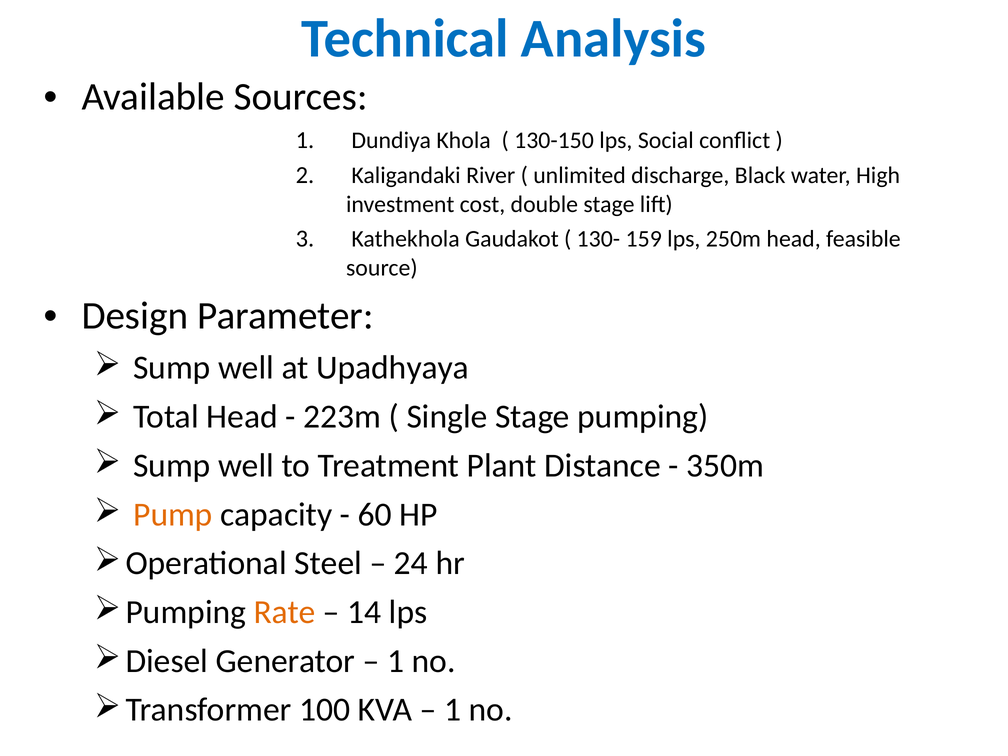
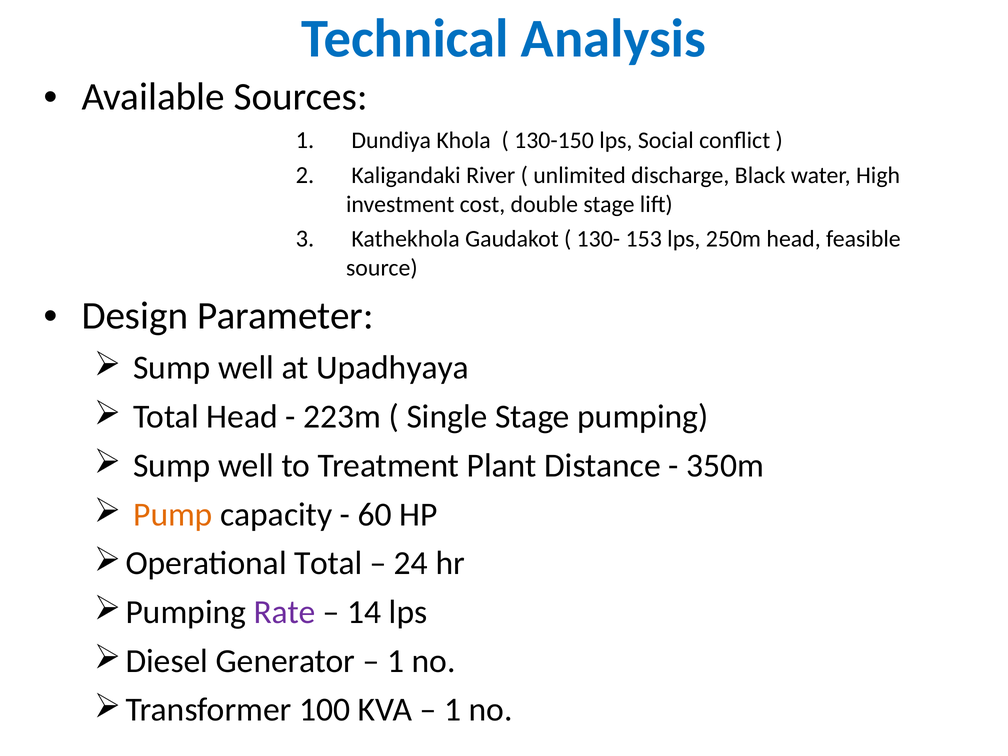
159: 159 -> 153 (644, 239)
Steel: Steel -> Total (328, 563)
Rate colour: orange -> purple (285, 612)
